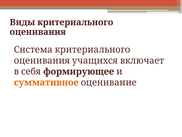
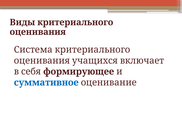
суммативное colour: orange -> blue (46, 82)
